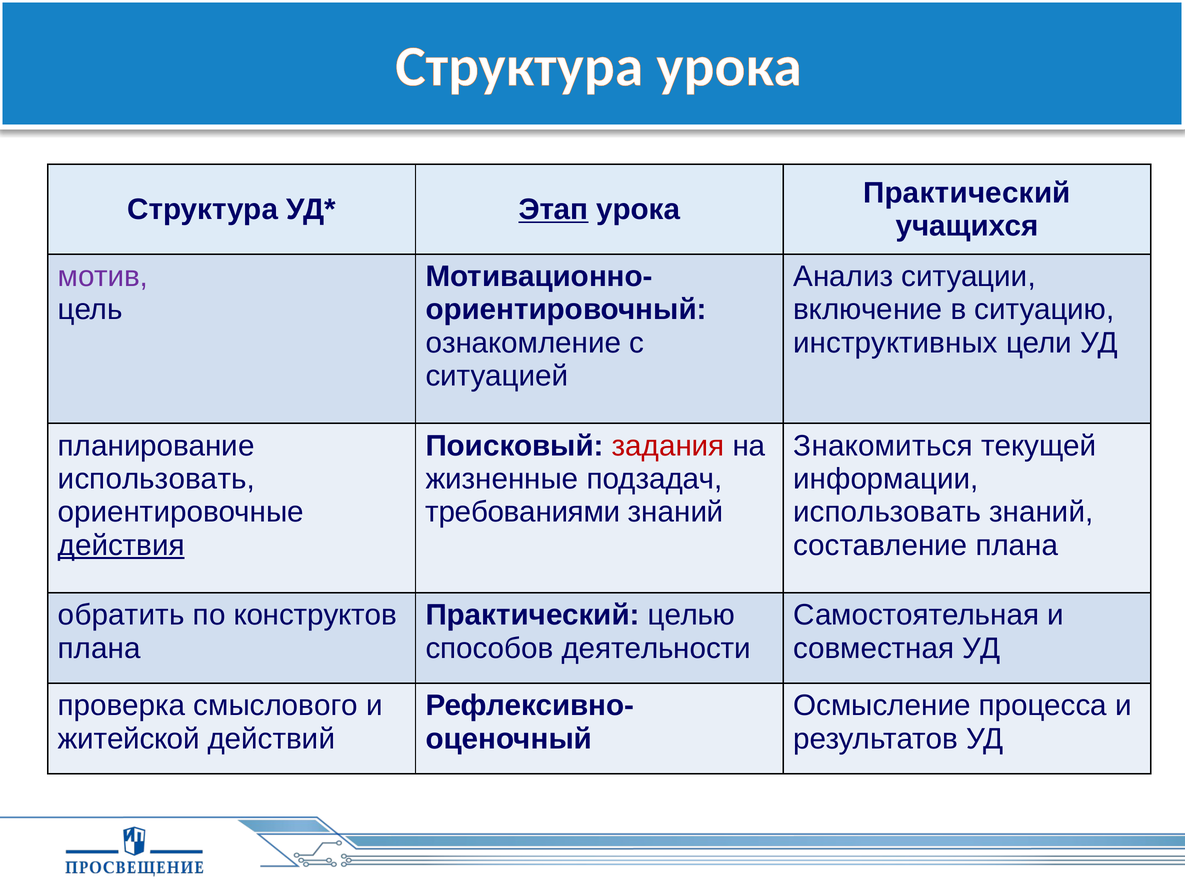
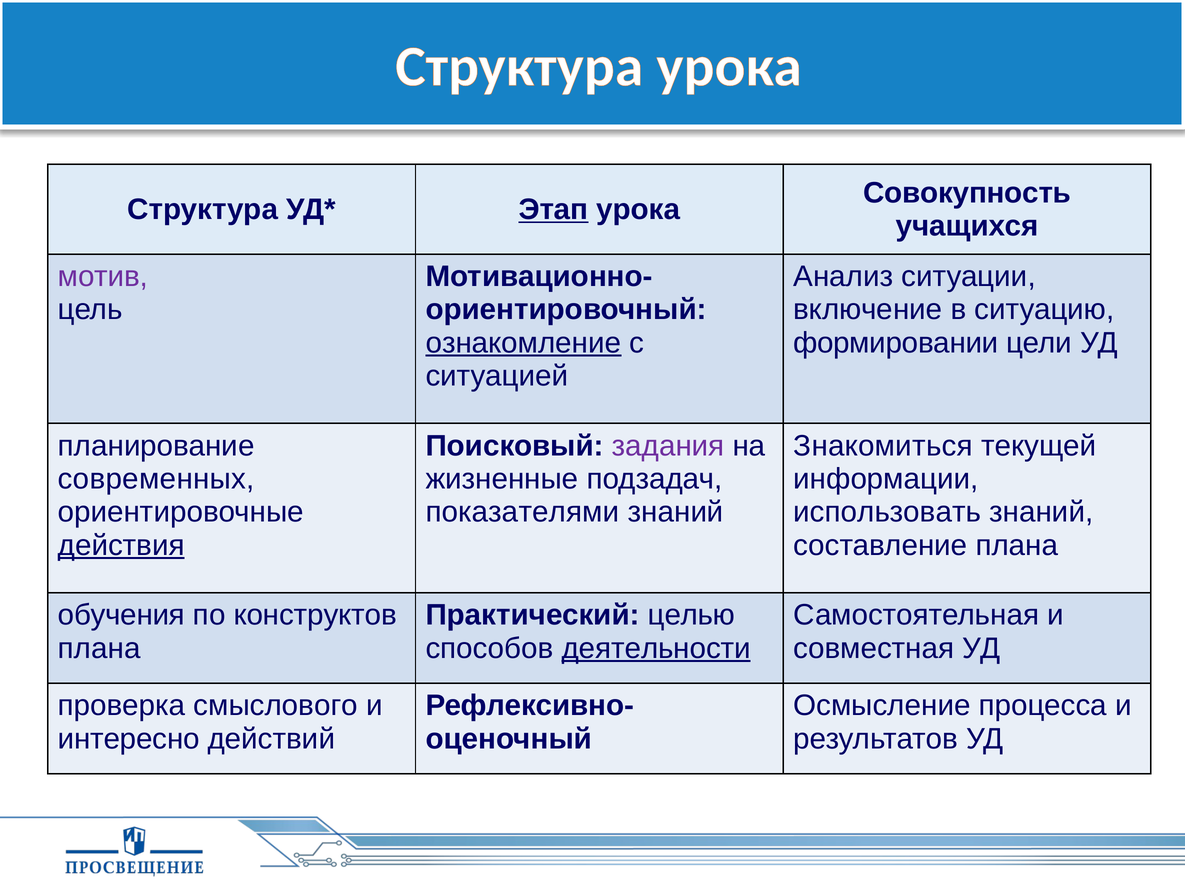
Практический: Практический -> Совокупность (967, 193)
ознакомление underline: none -> present (523, 343)
инструктивных: инструктивных -> формировании (896, 343)
задания colour: red -> purple (668, 446)
использовать: использовать -> современных (156, 479)
требованиями: требованиями -> показателями (523, 512)
обратить: обратить -> обучения (121, 615)
деятельности underline: none -> present (656, 648)
житейской: житейской -> интересно (129, 739)
